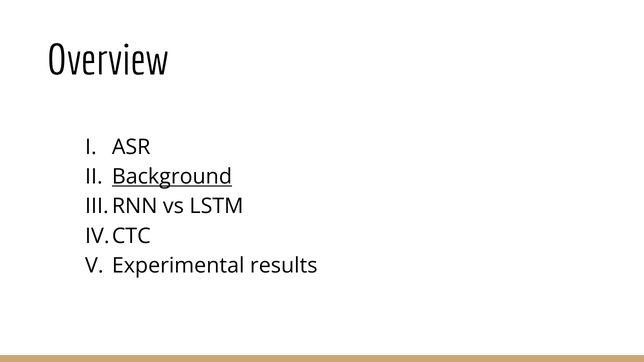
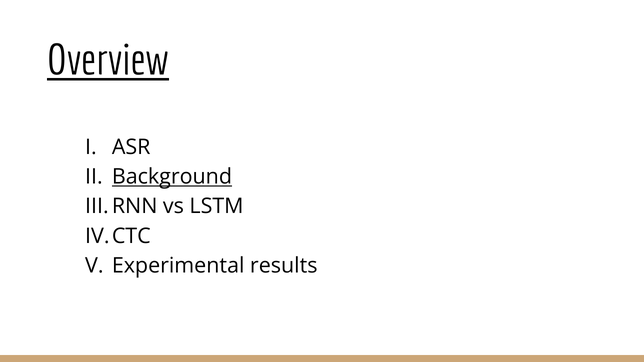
Overview underline: none -> present (108, 61)
